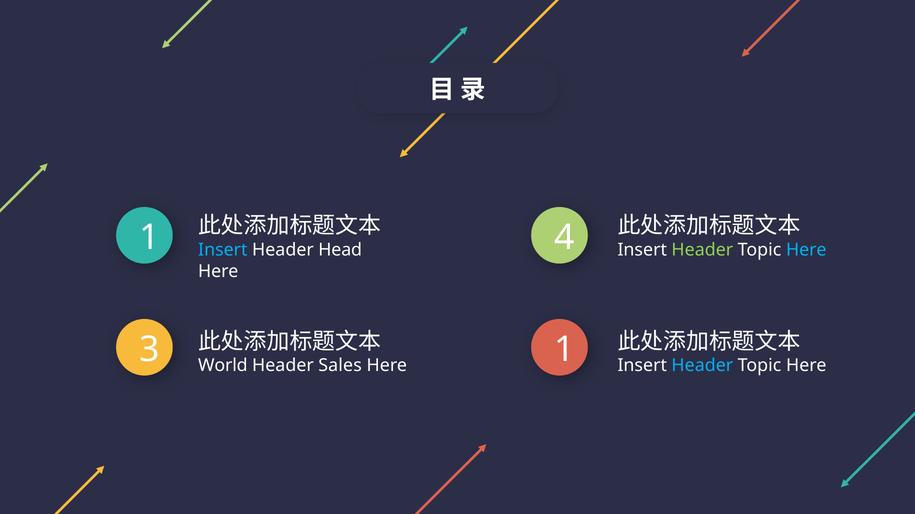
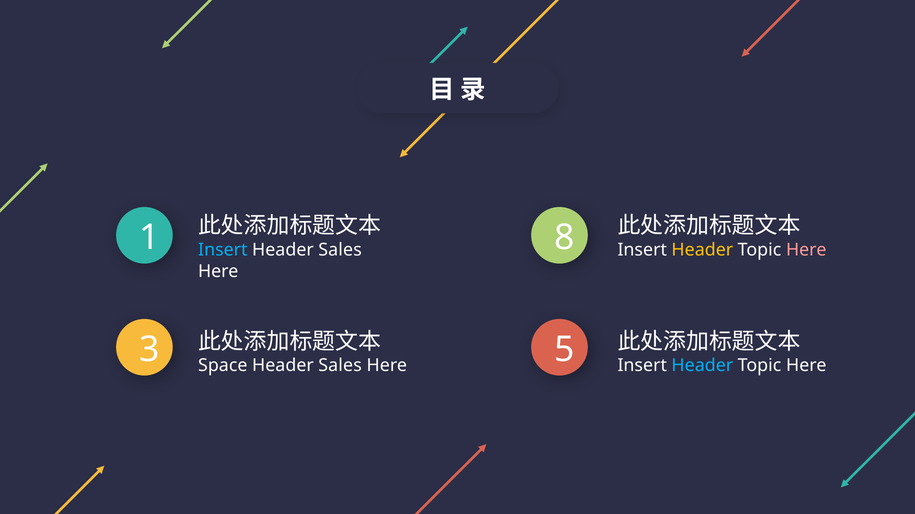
4: 4 -> 8 (565, 238)
Head: Head -> Sales (340, 250)
Header colour: light green -> yellow (702, 250)
Here colour: light blue -> pink (806, 250)
3 1: 1 -> 5 (565, 350)
World: World -> Space (223, 366)
